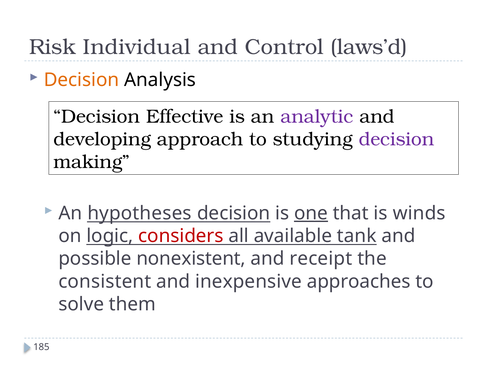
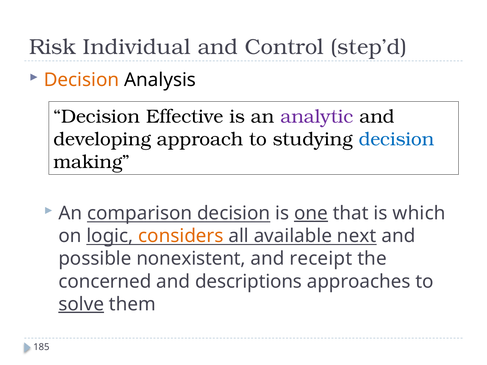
laws’d: laws’d -> step’d (369, 47)
decision colour: purple -> blue (397, 139)
hypotheses: hypotheses -> comparison (140, 213)
winds: winds -> which (419, 213)
considers colour: red -> orange (181, 236)
tank: tank -> next (357, 236)
consistent: consistent -> concerned (105, 282)
inexpensive: inexpensive -> descriptions (249, 282)
solve underline: none -> present (81, 304)
